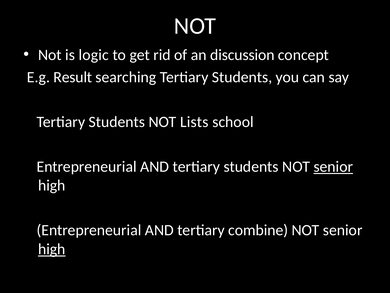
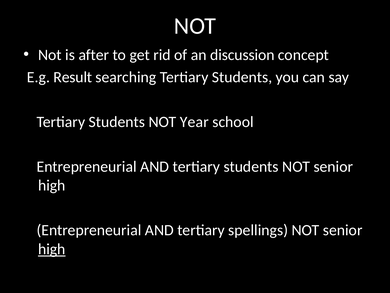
logic: logic -> after (94, 55)
Lists: Lists -> Year (194, 122)
senior underline: present -> none (333, 166)
combine: combine -> spellings (258, 230)
